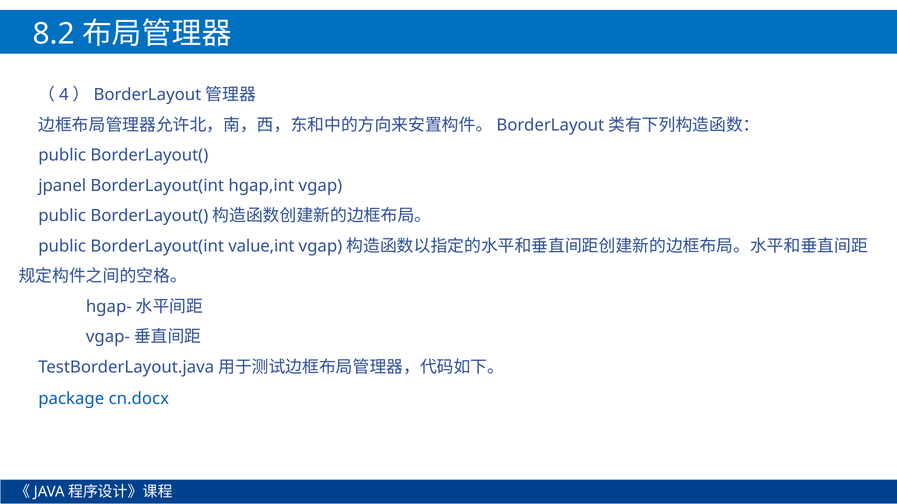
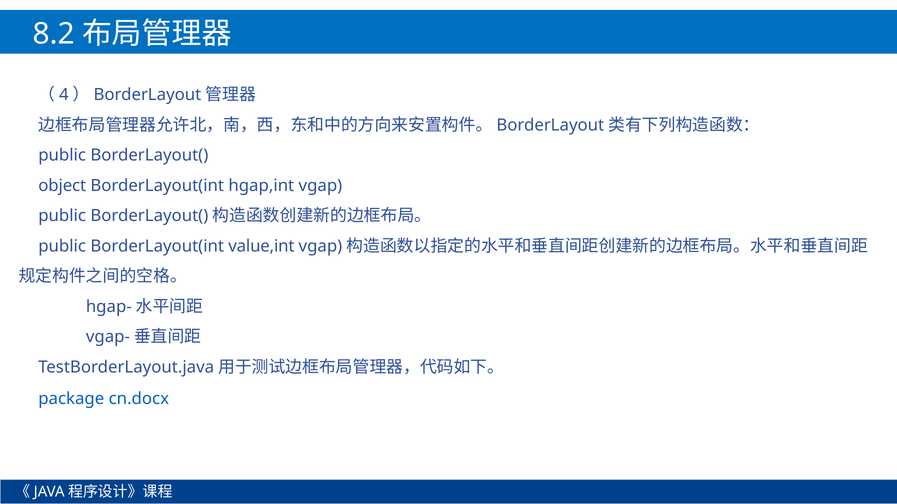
jpanel: jpanel -> object (62, 186)
